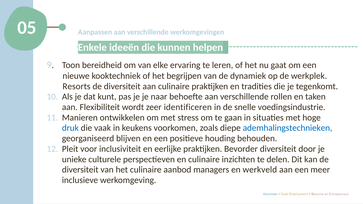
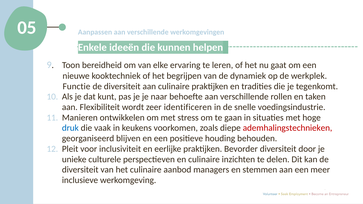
Resorts: Resorts -> Functie (76, 86)
ademhalingstechnieken colour: blue -> red (287, 128)
werkveld: werkveld -> stemmen (260, 170)
